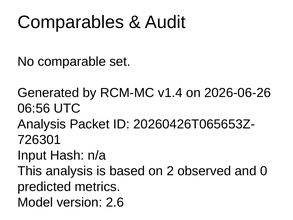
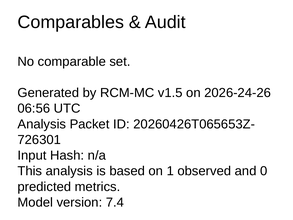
v1.4: v1.4 -> v1.5 (170, 93)
2026-06-26: 2026-06-26 -> 2026-24-26 (238, 93)
2: 2 -> 1 (170, 171)
2.6: 2.6 -> 7.4 (115, 202)
